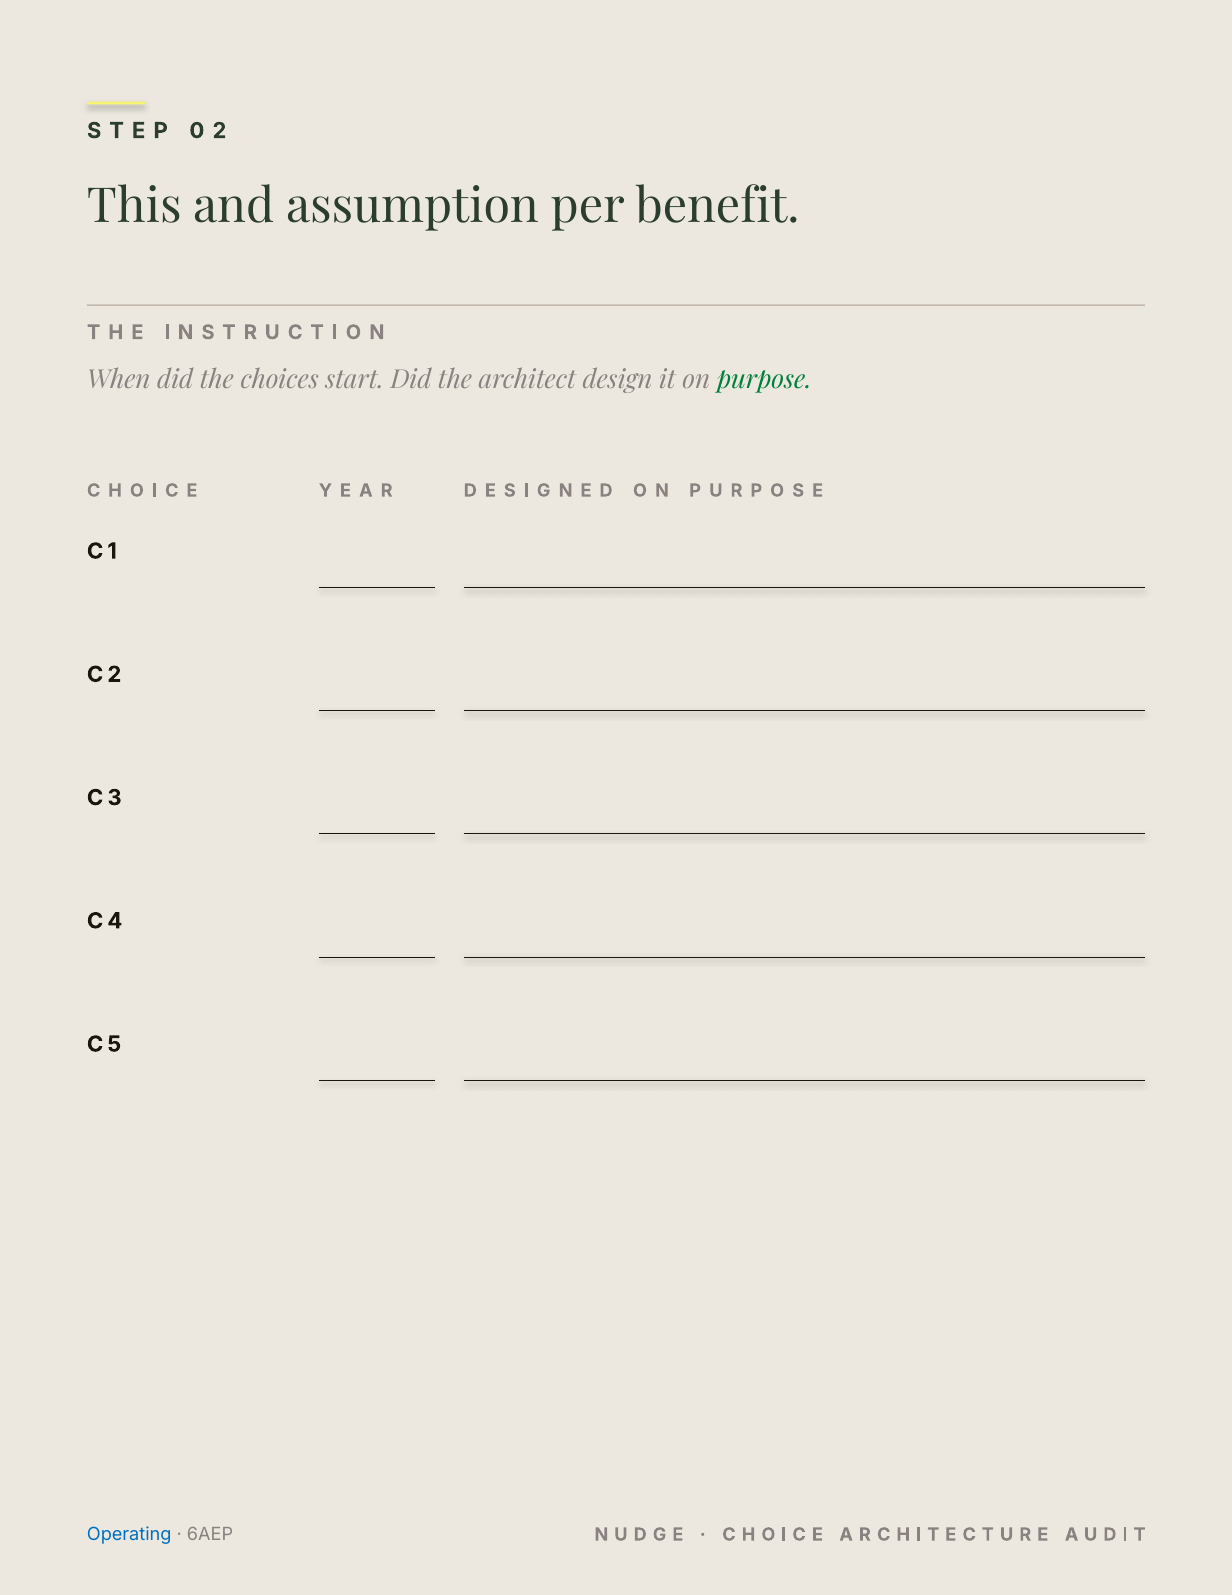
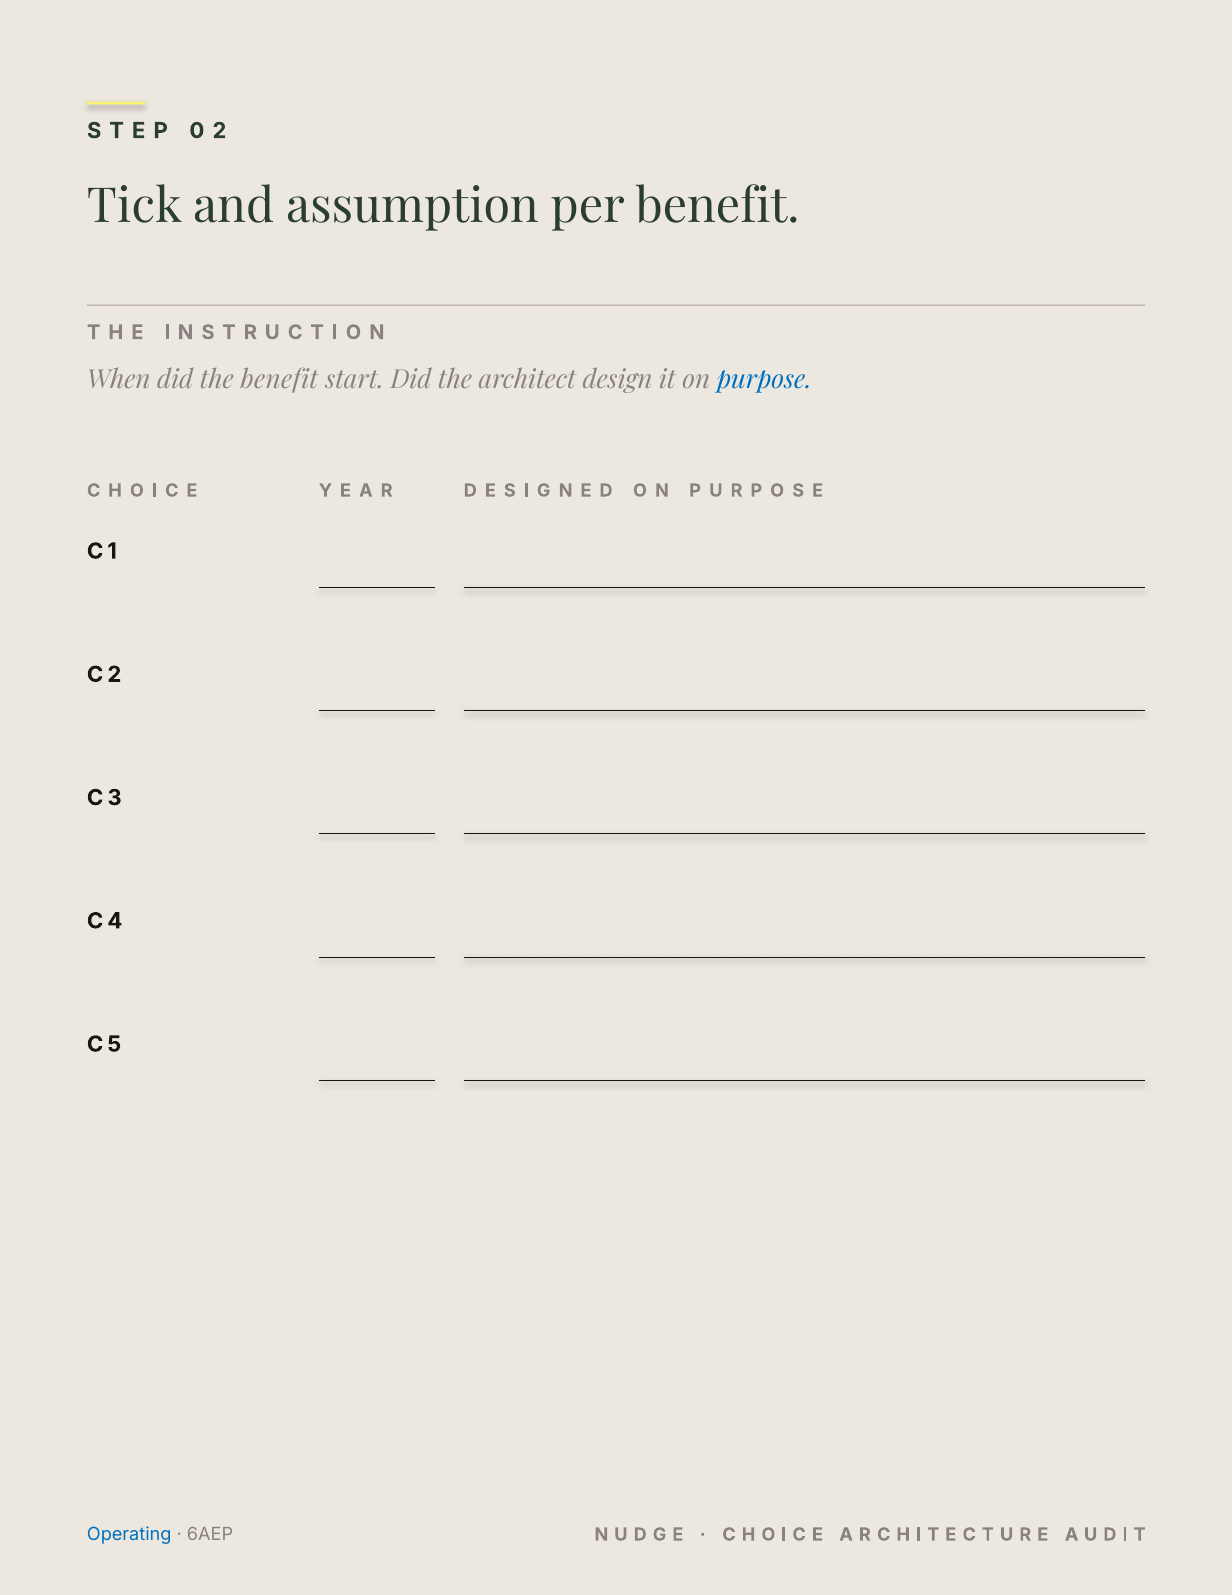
This: This -> Tick (134, 206)
the choices: choices -> benefit (279, 380)
purpose colour: green -> blue (764, 380)
